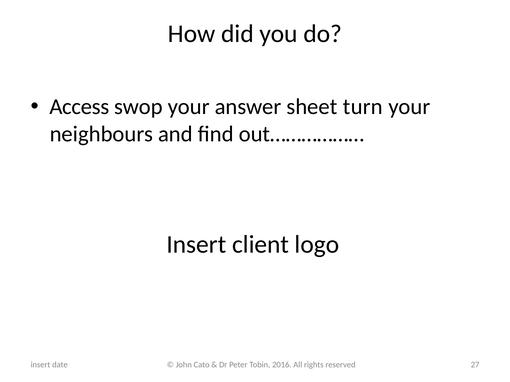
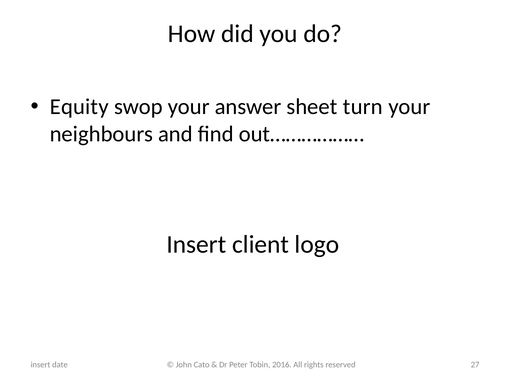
Access: Access -> Equity (79, 107)
